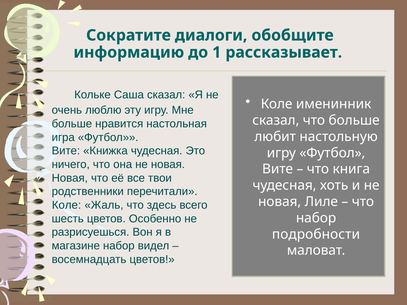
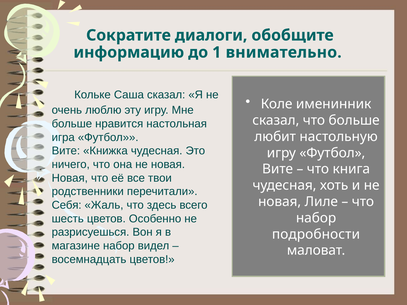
рассказывает: рассказывает -> внимательно (284, 52)
Коле: Коле -> Себя (67, 205)
